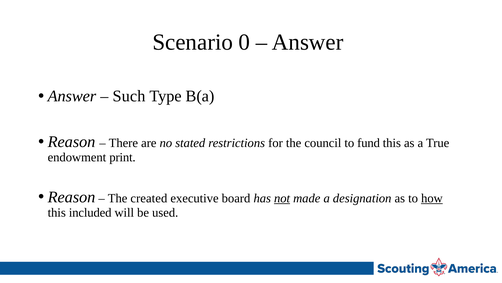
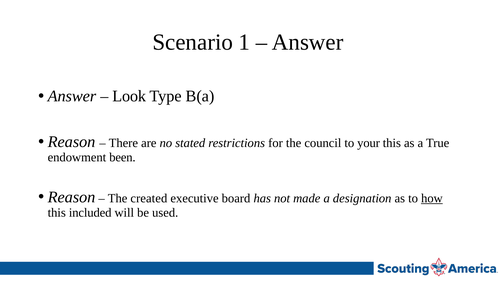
0: 0 -> 1 (244, 42)
Such: Such -> Look (129, 96)
fund: fund -> your (369, 143)
print: print -> been (122, 157)
not underline: present -> none (282, 198)
